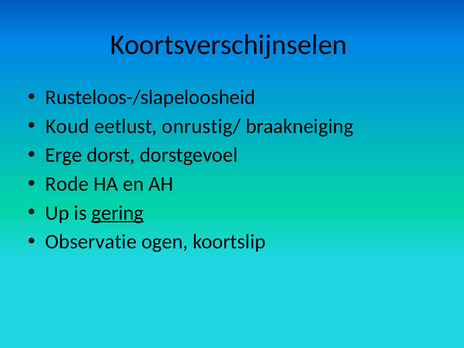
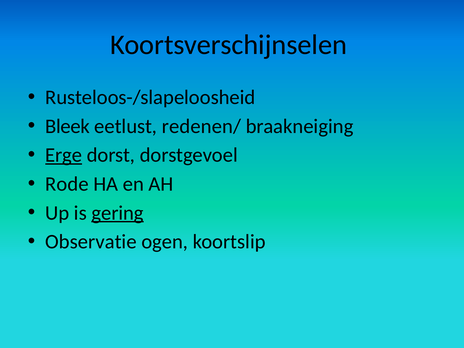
Koud: Koud -> Bleek (68, 126)
onrustig/: onrustig/ -> redenen/ (201, 126)
Erge underline: none -> present (64, 155)
